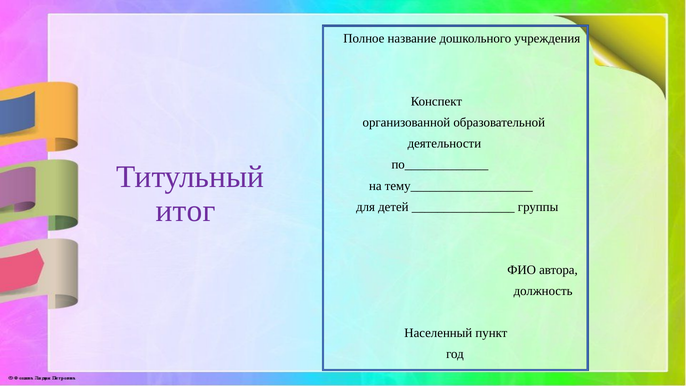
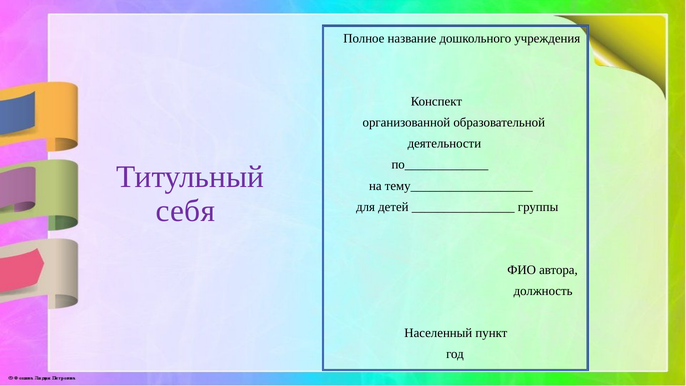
итог: итог -> себя (185, 211)
